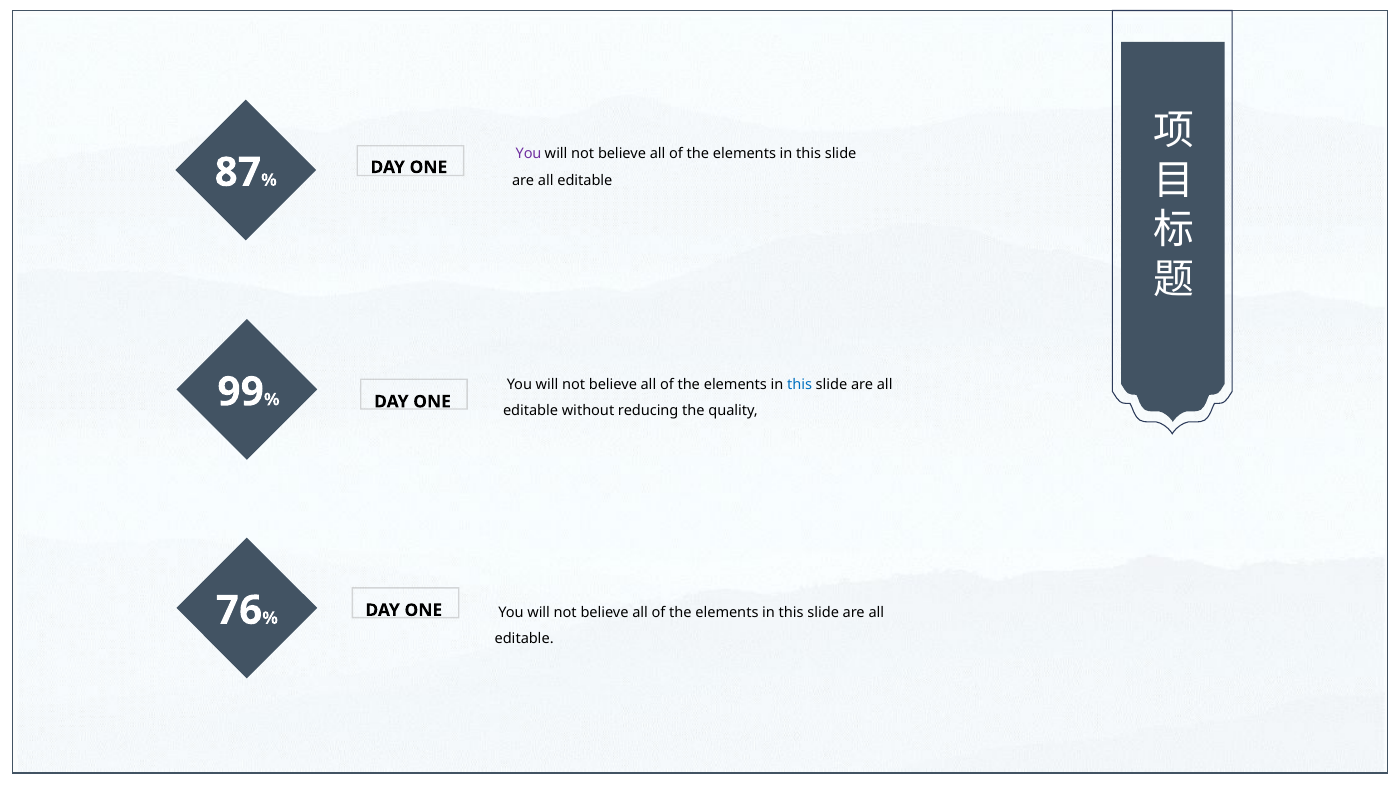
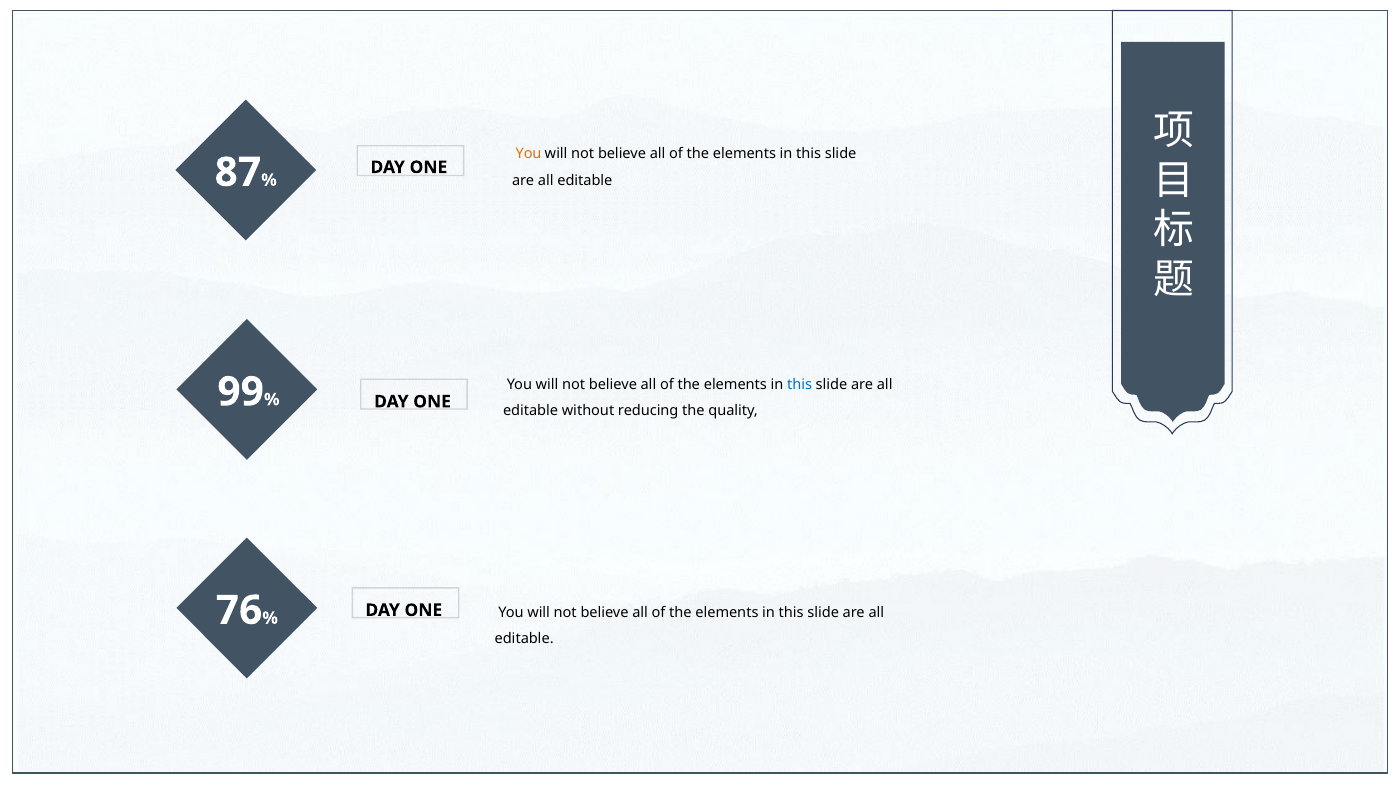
You colour: purple -> orange (529, 154)
